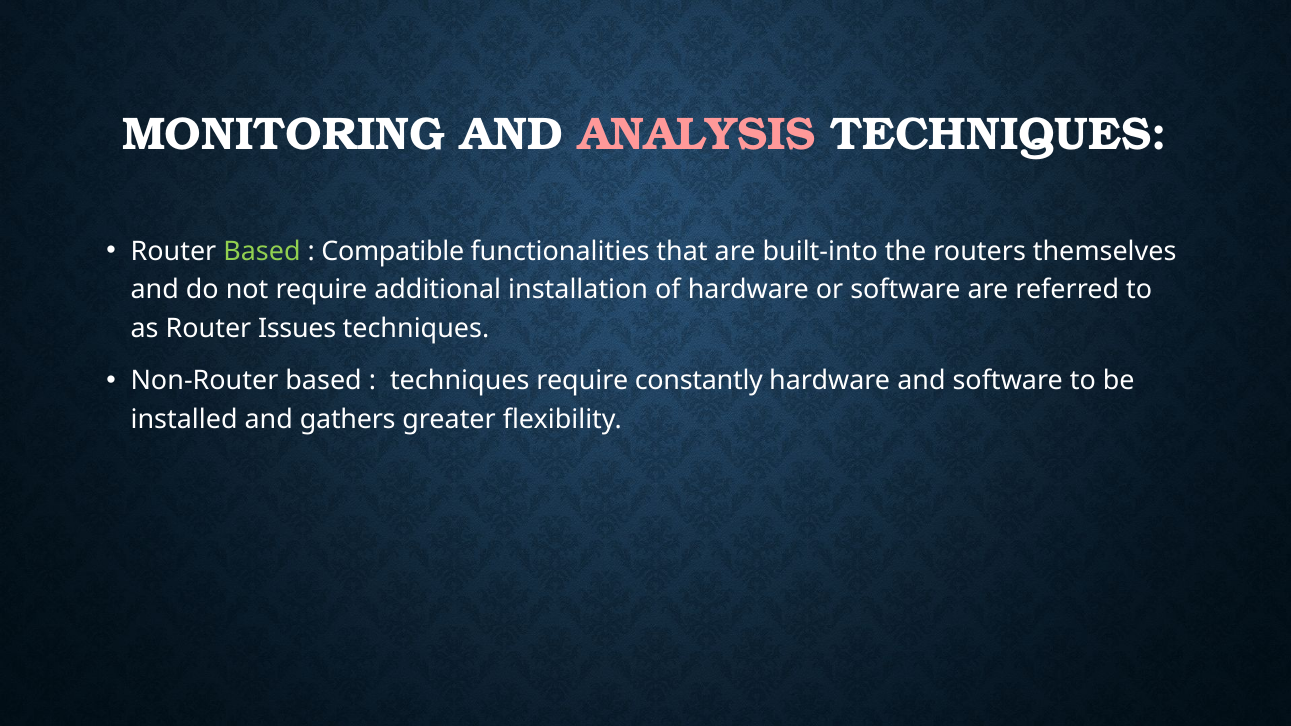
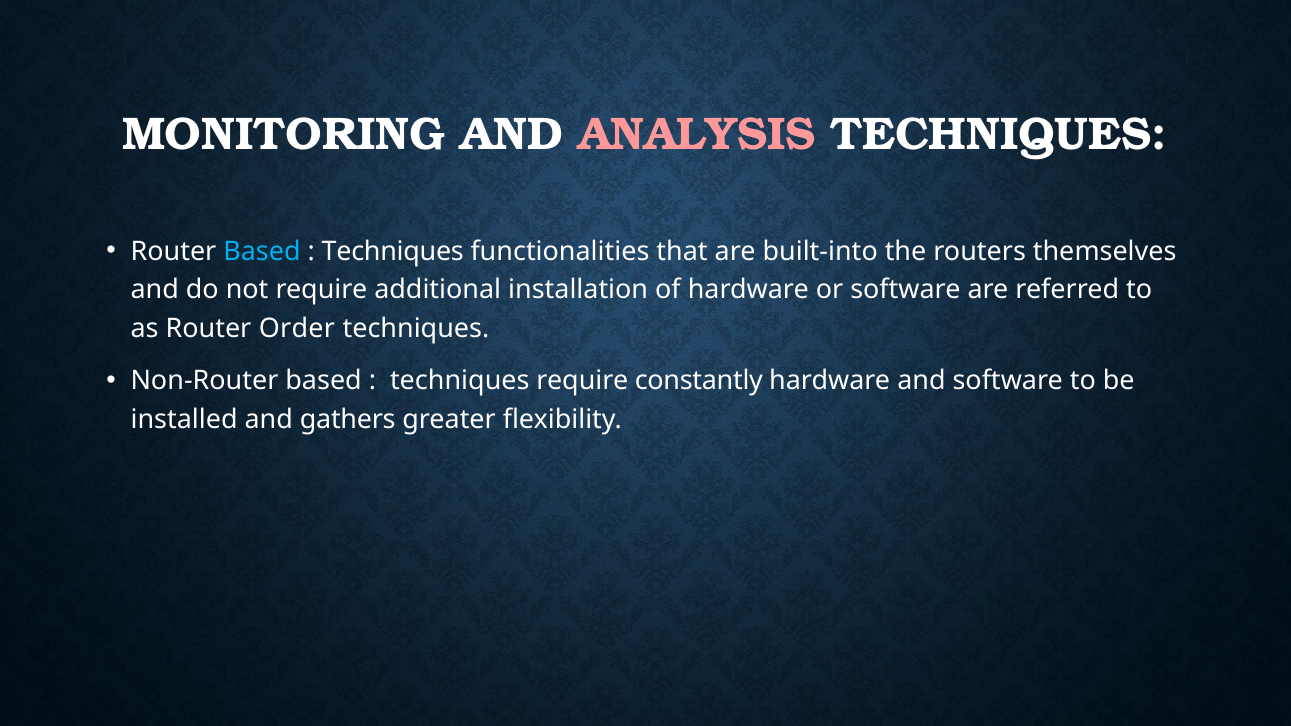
Based colour: light green -> light blue (262, 251)
Compatible: Compatible -> Techniques (393, 251)
Issues: Issues -> Order (297, 329)
